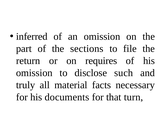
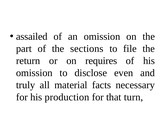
inferred: inferred -> assailed (32, 36)
such: such -> even (124, 73)
documents: documents -> production (67, 97)
